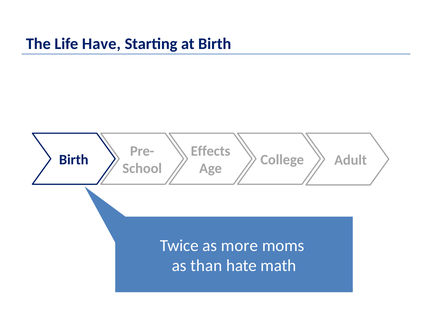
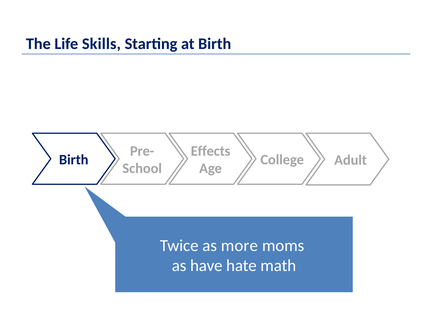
Have: Have -> Skills (101, 44)
than: than -> have (206, 266)
